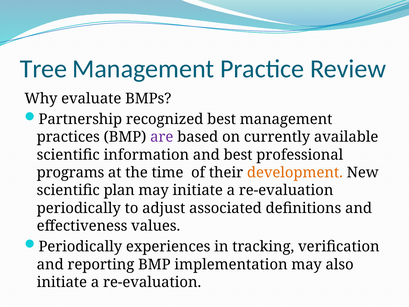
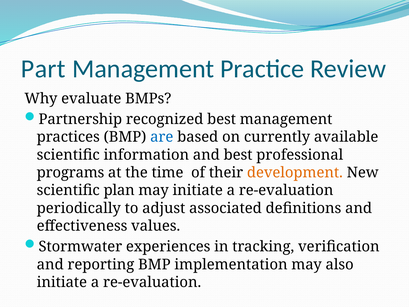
Tree: Tree -> Part (43, 69)
are colour: purple -> blue (162, 137)
Periodically: Periodically -> Stormwater (80, 246)
